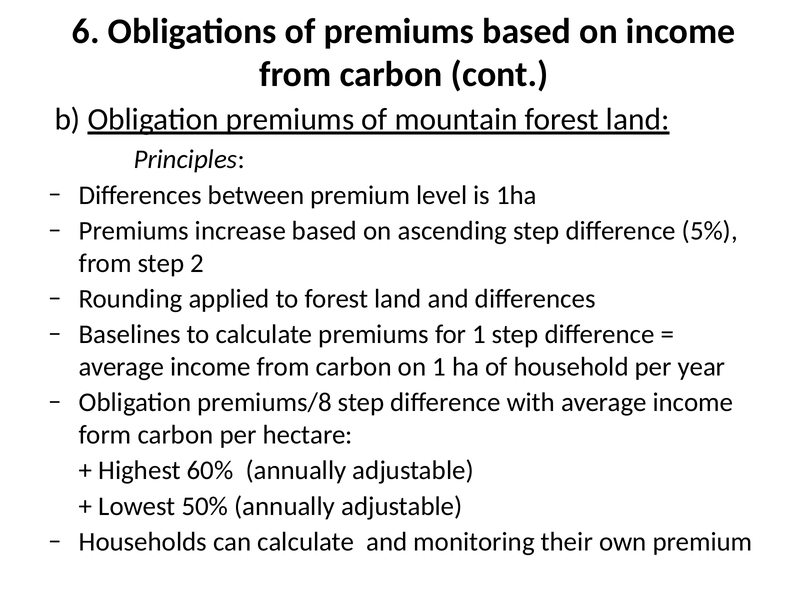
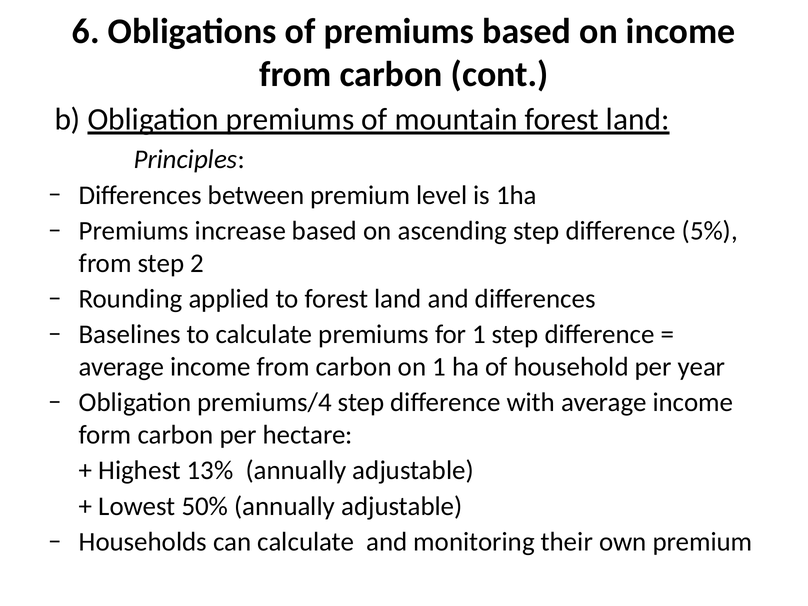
premiums/8: premiums/8 -> premiums/4 (264, 403)
60%: 60% -> 13% (210, 471)
